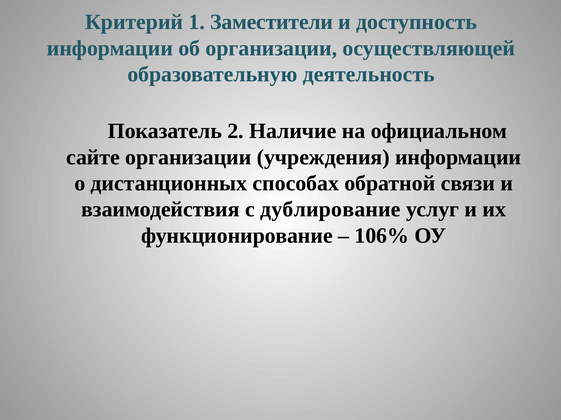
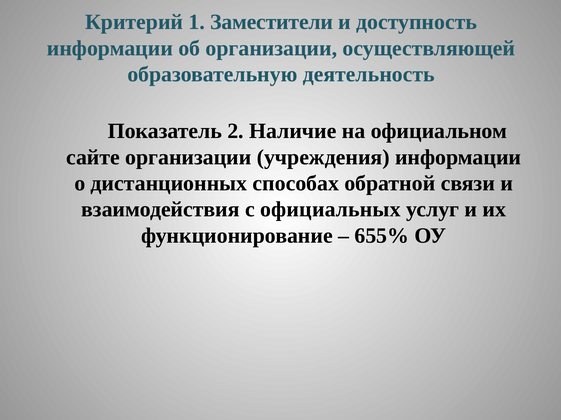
дублирование: дублирование -> официальных (330, 210)
106%: 106% -> 655% (382, 236)
